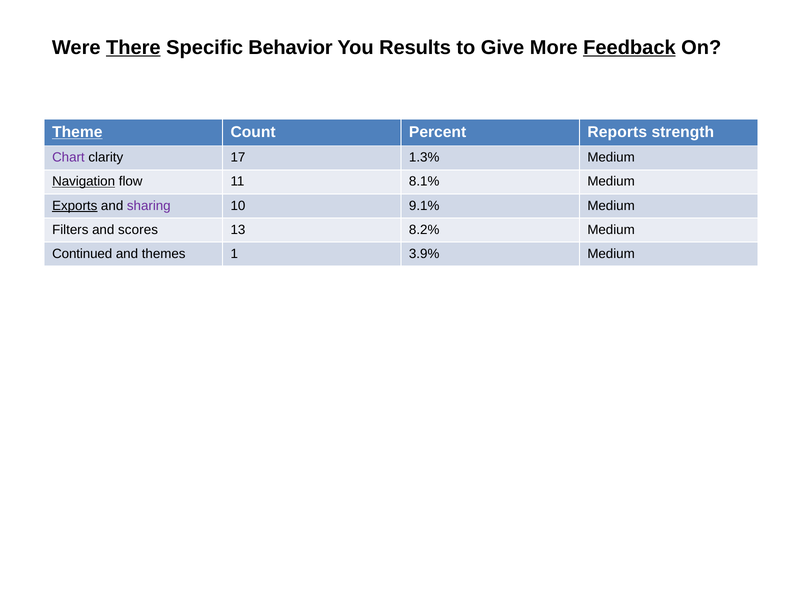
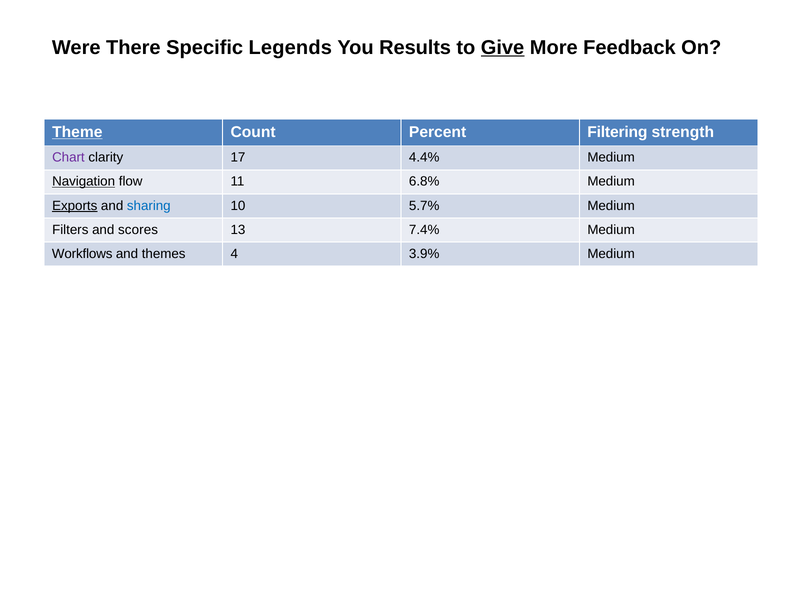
There underline: present -> none (133, 47)
Behavior: Behavior -> Legends (290, 47)
Give underline: none -> present (503, 47)
Feedback underline: present -> none (629, 47)
Reports: Reports -> Filtering (617, 132)
1.3%: 1.3% -> 4.4% (424, 158)
8.1%: 8.1% -> 6.8% (424, 182)
sharing colour: purple -> blue (149, 206)
9.1%: 9.1% -> 5.7% (424, 206)
8.2%: 8.2% -> 7.4% (424, 230)
Continued: Continued -> Workflows (82, 254)
1: 1 -> 4 (234, 254)
